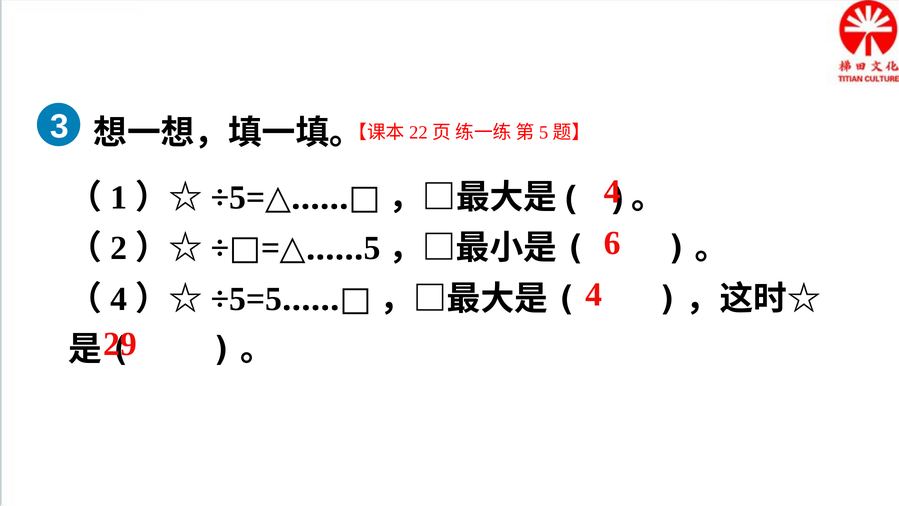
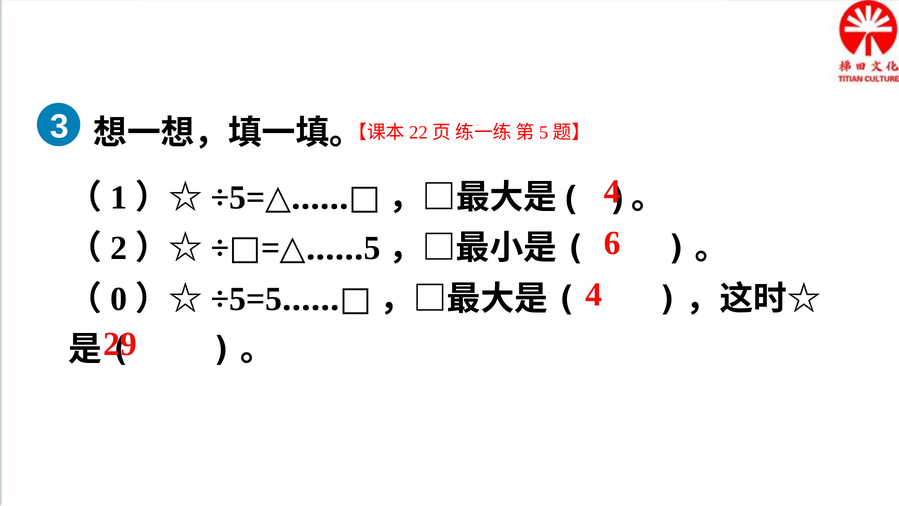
4: 4 -> 0 (119, 299)
